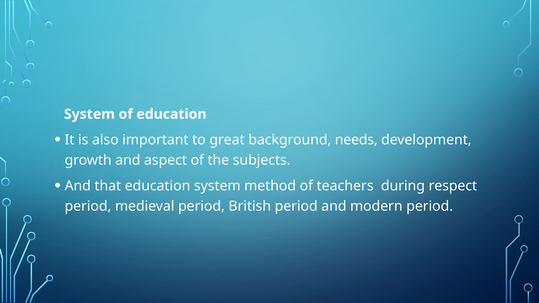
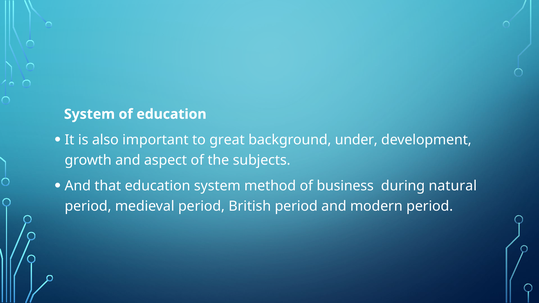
needs: needs -> under (356, 140)
teachers: teachers -> business (345, 186)
respect: respect -> natural (453, 186)
